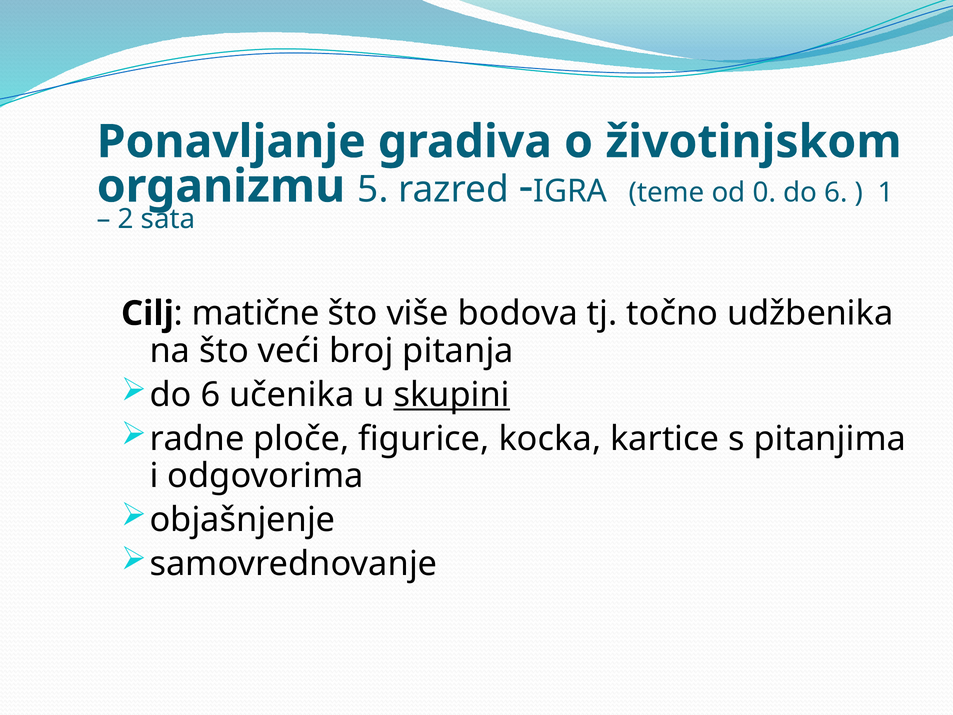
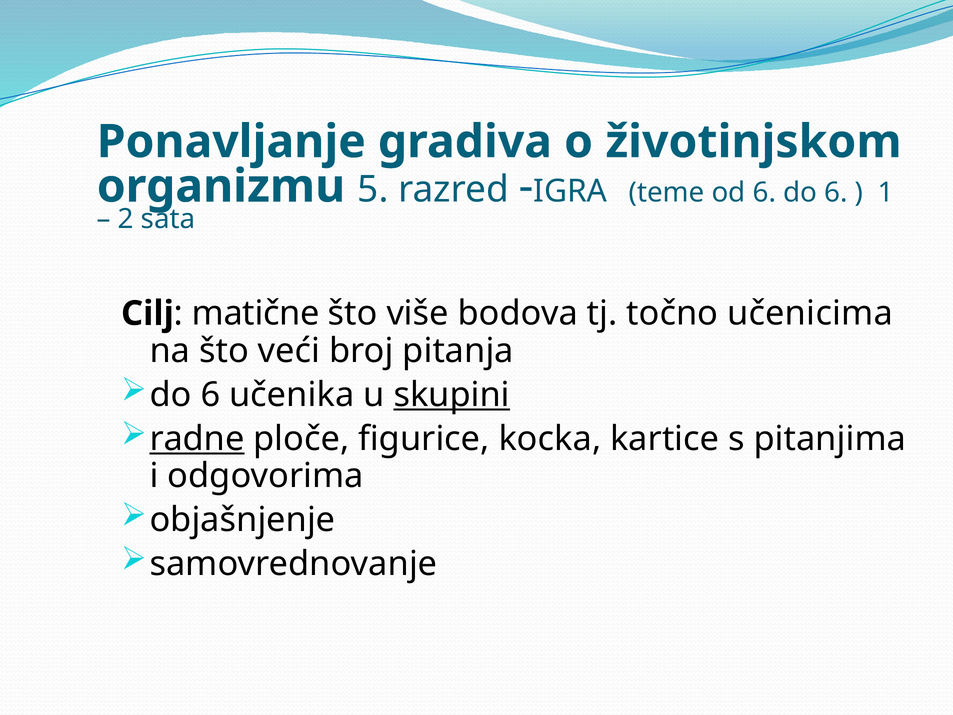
od 0: 0 -> 6 (764, 192)
udžbenika: udžbenika -> učenicima (810, 313)
radne underline: none -> present (197, 439)
